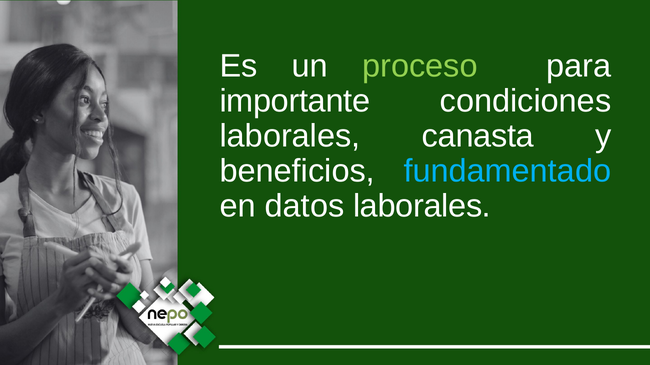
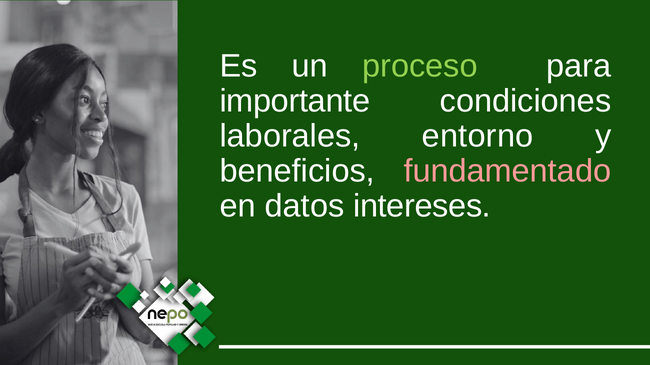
canasta: canasta -> entorno (478, 136)
fundamentado colour: light blue -> pink (507, 171)
datos laborales: laborales -> intereses (422, 207)
